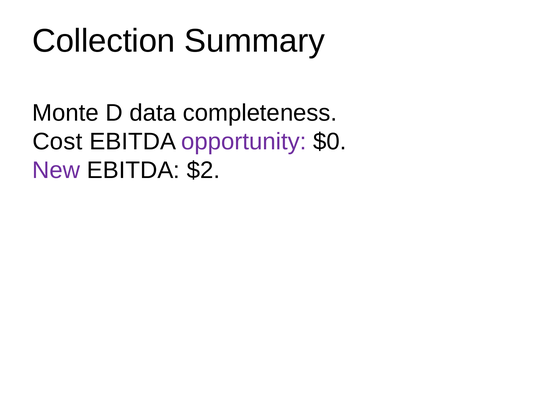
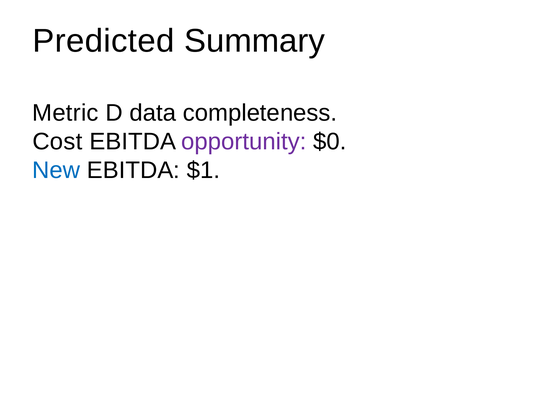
Collection: Collection -> Predicted (103, 41)
Monte: Monte -> Metric (65, 113)
New colour: purple -> blue (56, 171)
$2: $2 -> $1 (203, 171)
